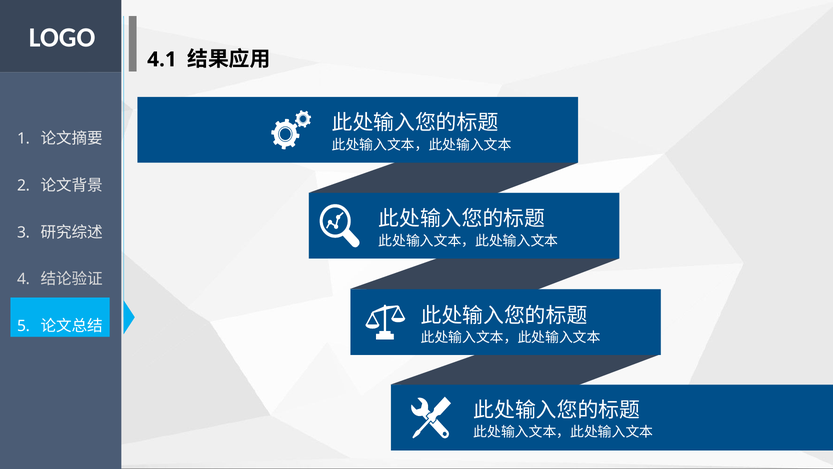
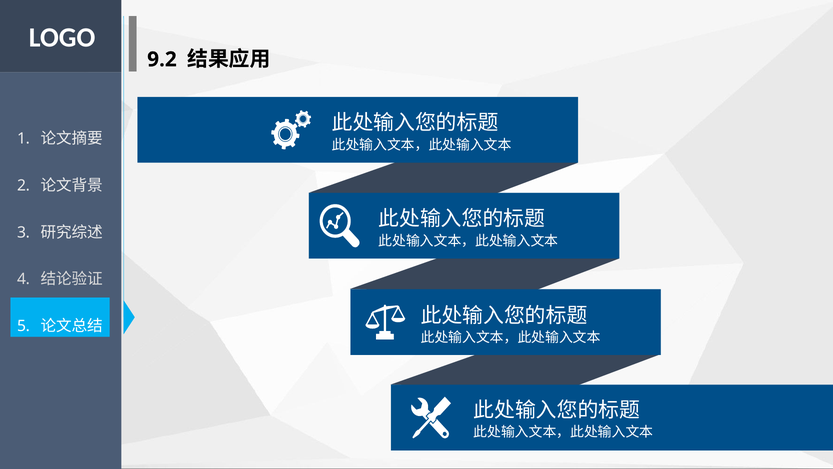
4.1: 4.1 -> 9.2 (162, 59)
